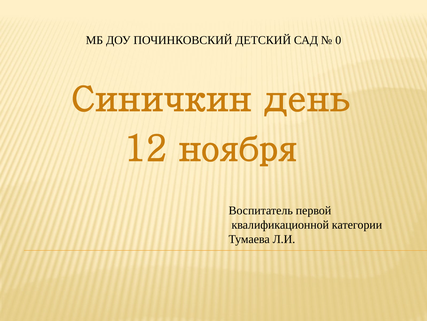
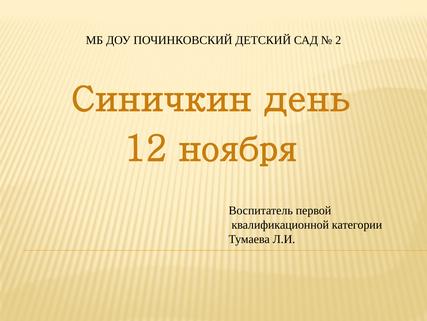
0: 0 -> 2 (338, 40)
